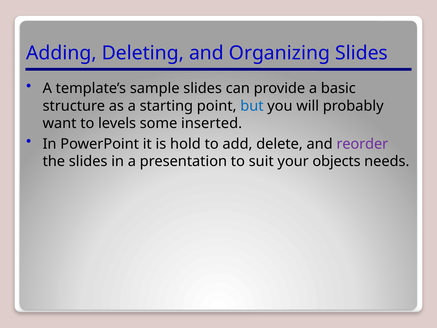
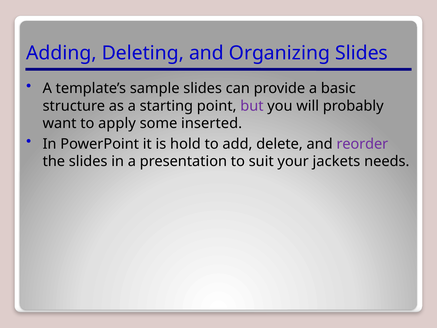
but colour: blue -> purple (252, 106)
levels: levels -> apply (117, 123)
objects: objects -> jackets (336, 161)
